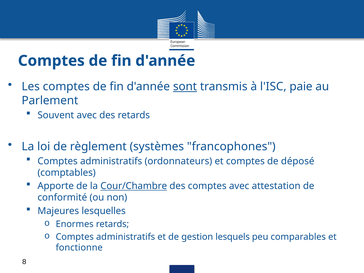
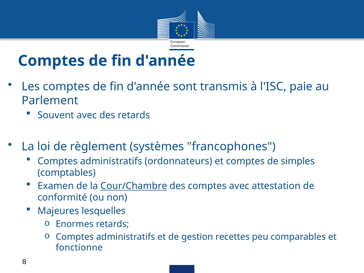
sont underline: present -> none (185, 87)
déposé: déposé -> simples (298, 161)
Apporte: Apporte -> Examen (56, 186)
lesquels: lesquels -> recettes (233, 237)
